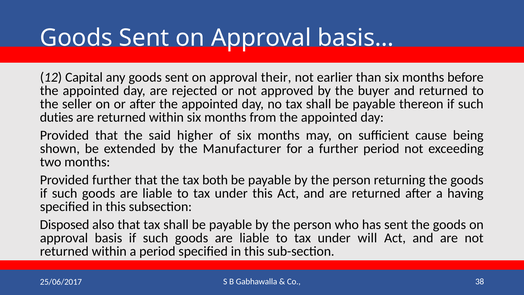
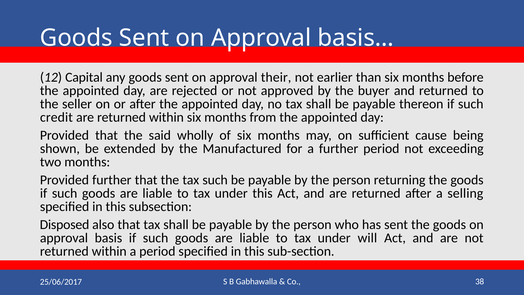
duties: duties -> credit (56, 117)
higher: higher -> wholly (195, 135)
Manufacturer: Manufacturer -> Manufactured (242, 148)
tax both: both -> such (215, 180)
having: having -> selling (465, 193)
